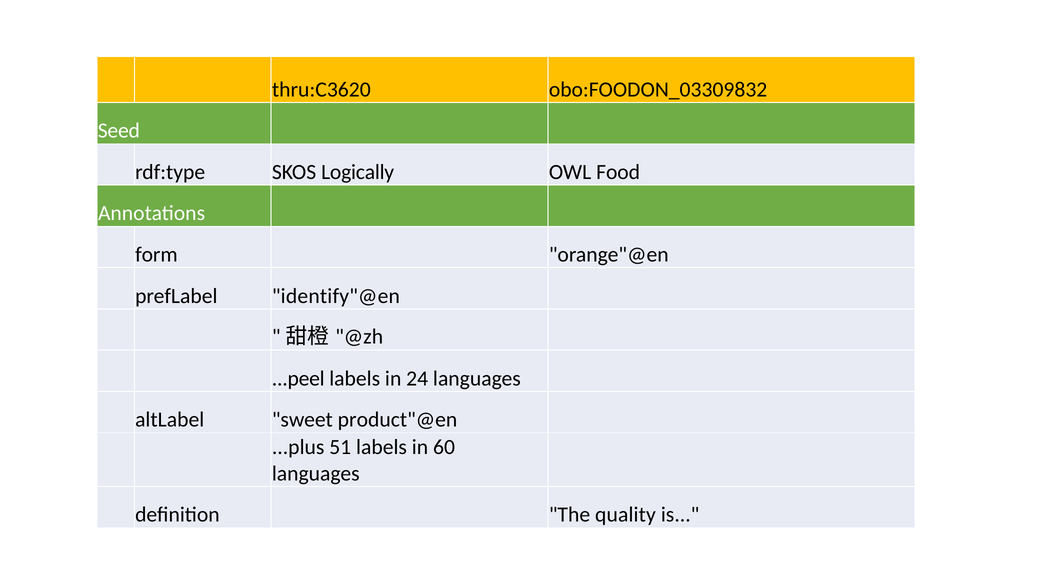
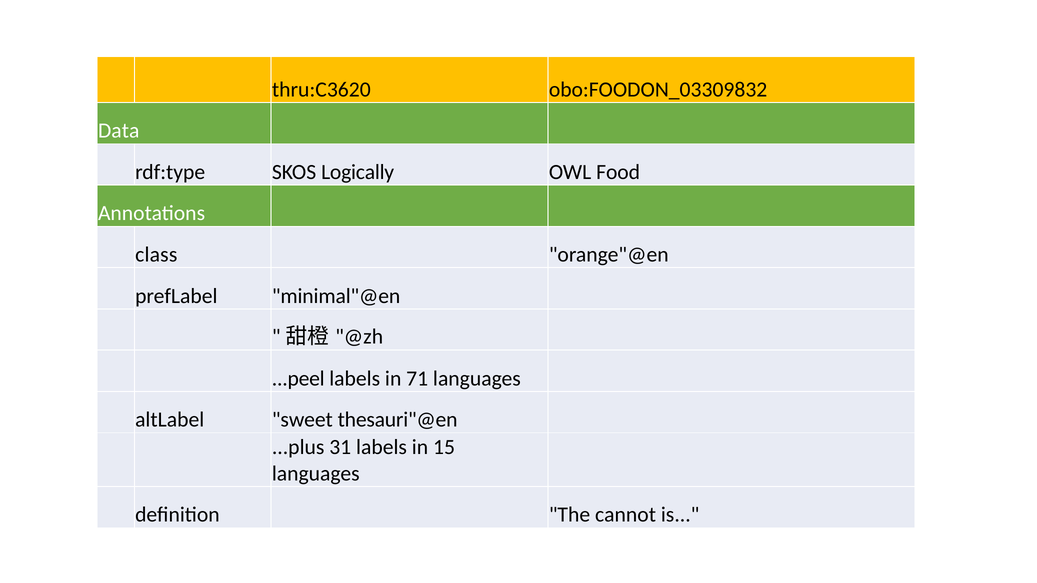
Seed: Seed -> Data (119, 131)
form: form -> class (156, 255)
identify"@en: identify"@en -> minimal"@en (336, 296)
24: 24 -> 71 (417, 379)
product"@en: product"@en -> thesauri"@en (398, 420)
51: 51 -> 31 (340, 447)
60: 60 -> 15 (444, 447)
quality: quality -> cannot (625, 515)
